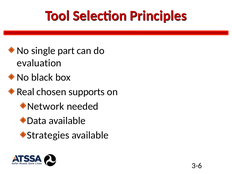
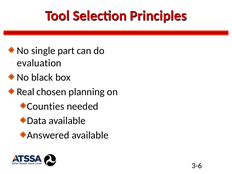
supports: supports -> planning (87, 92)
Network: Network -> Counties (46, 106)
Strategies: Strategies -> Answered (48, 135)
